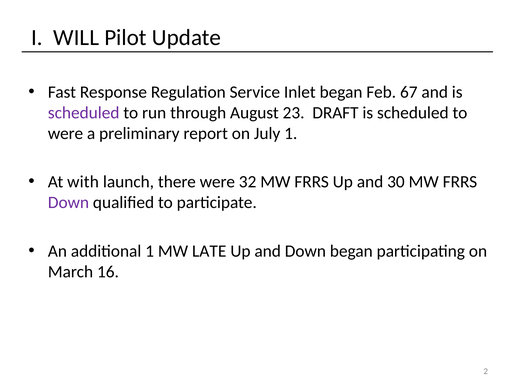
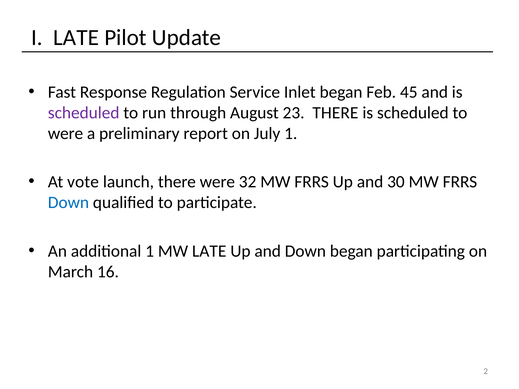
I WILL: WILL -> LATE (76, 38)
67: 67 -> 45 (409, 92)
23 DRAFT: DRAFT -> THERE (335, 113)
with: with -> vote (83, 182)
Down colour: purple -> blue (68, 203)
